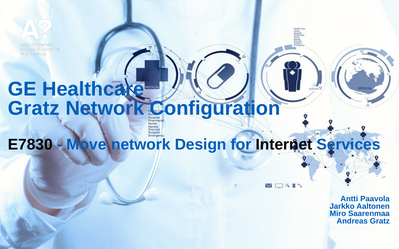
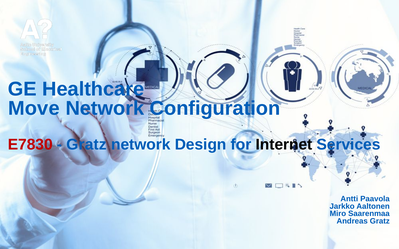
Gratz: Gratz -> Move (34, 108)
E7830 colour: black -> red (30, 145)
Move: Move -> Gratz (87, 145)
